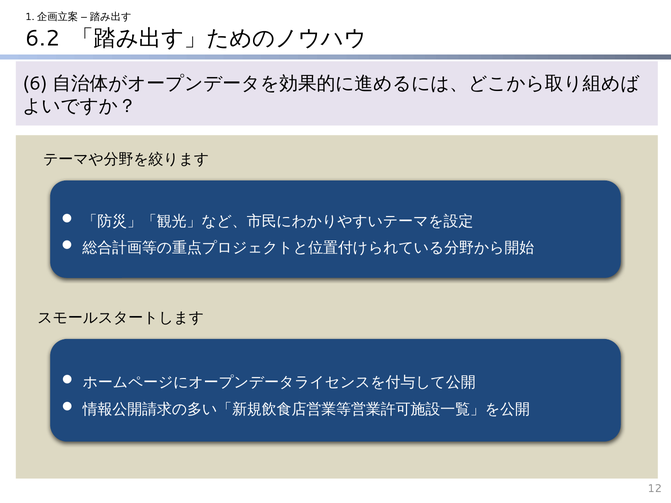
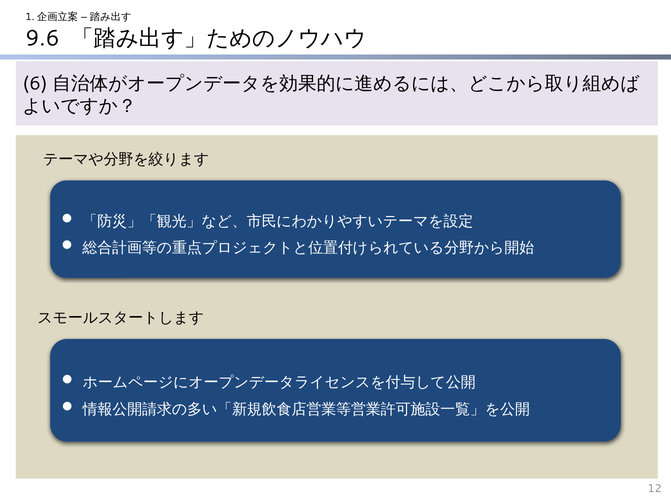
6.2: 6.2 -> 9.6 (42, 38)
